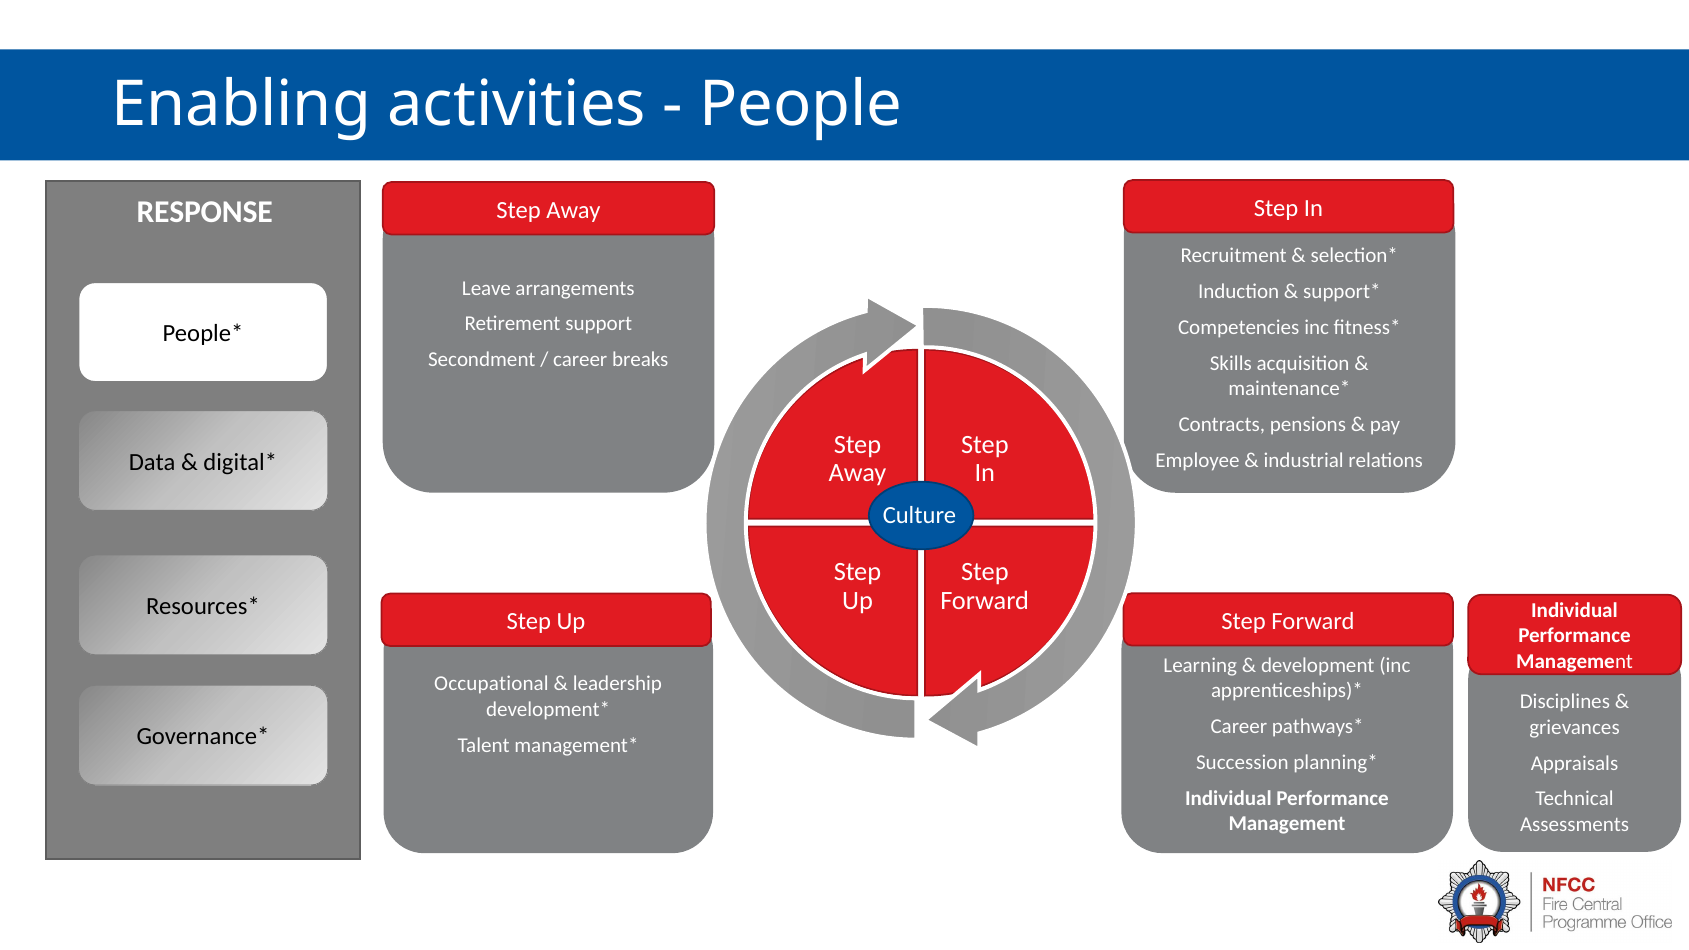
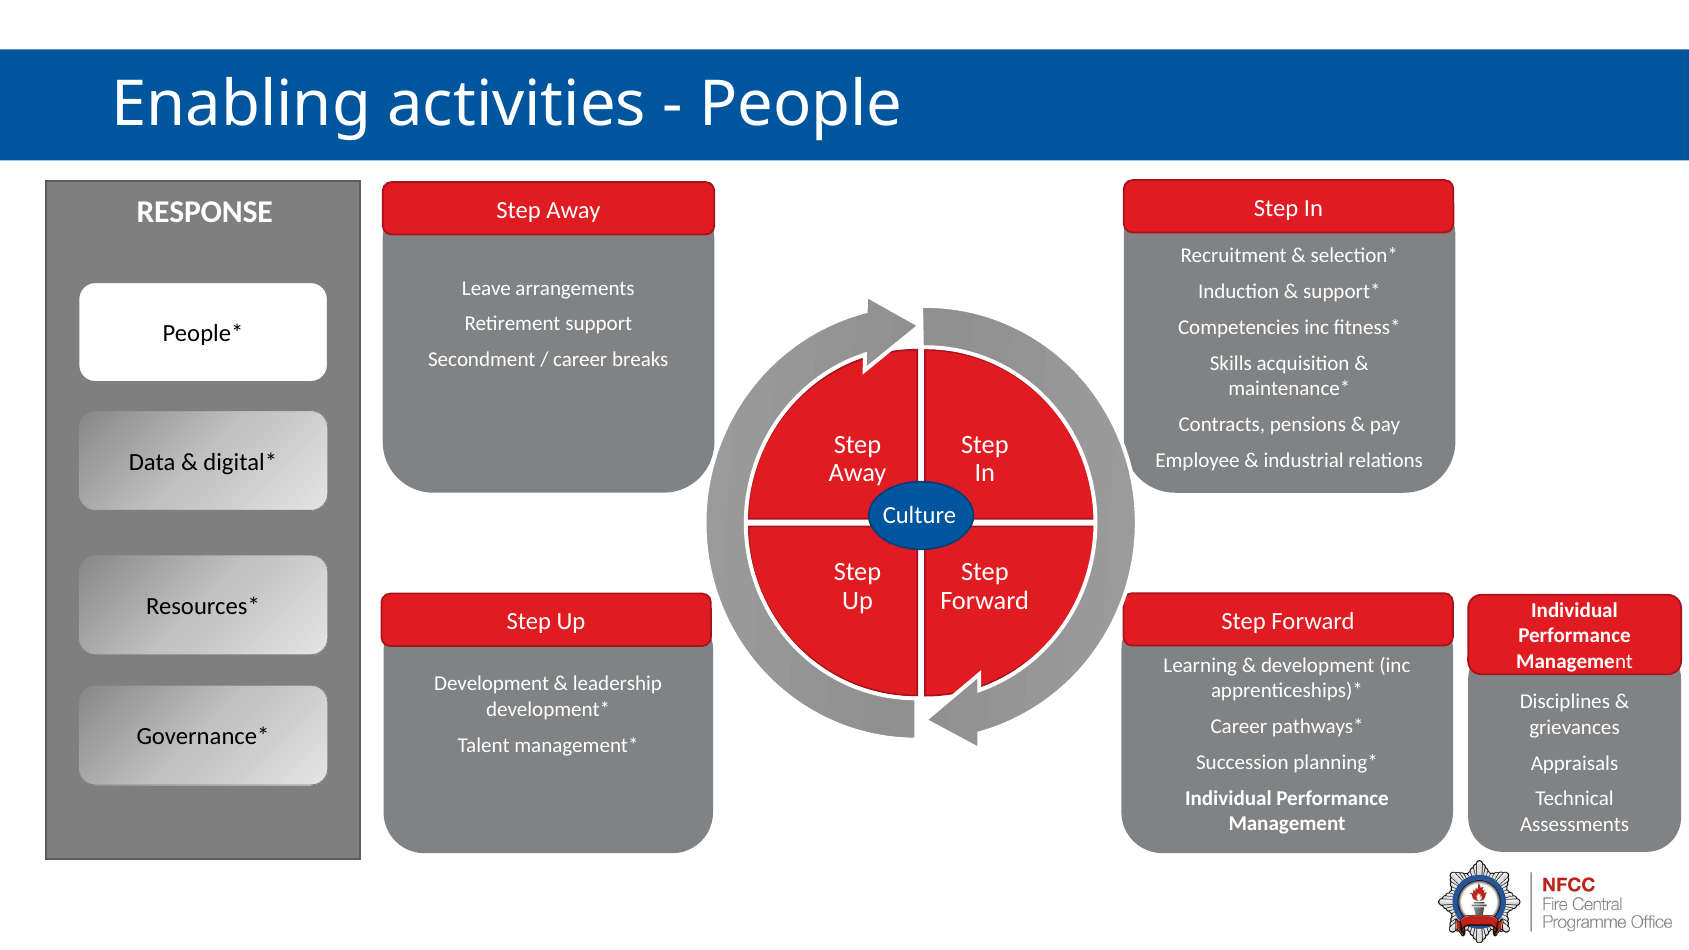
Occupational: Occupational -> Development (492, 684)
